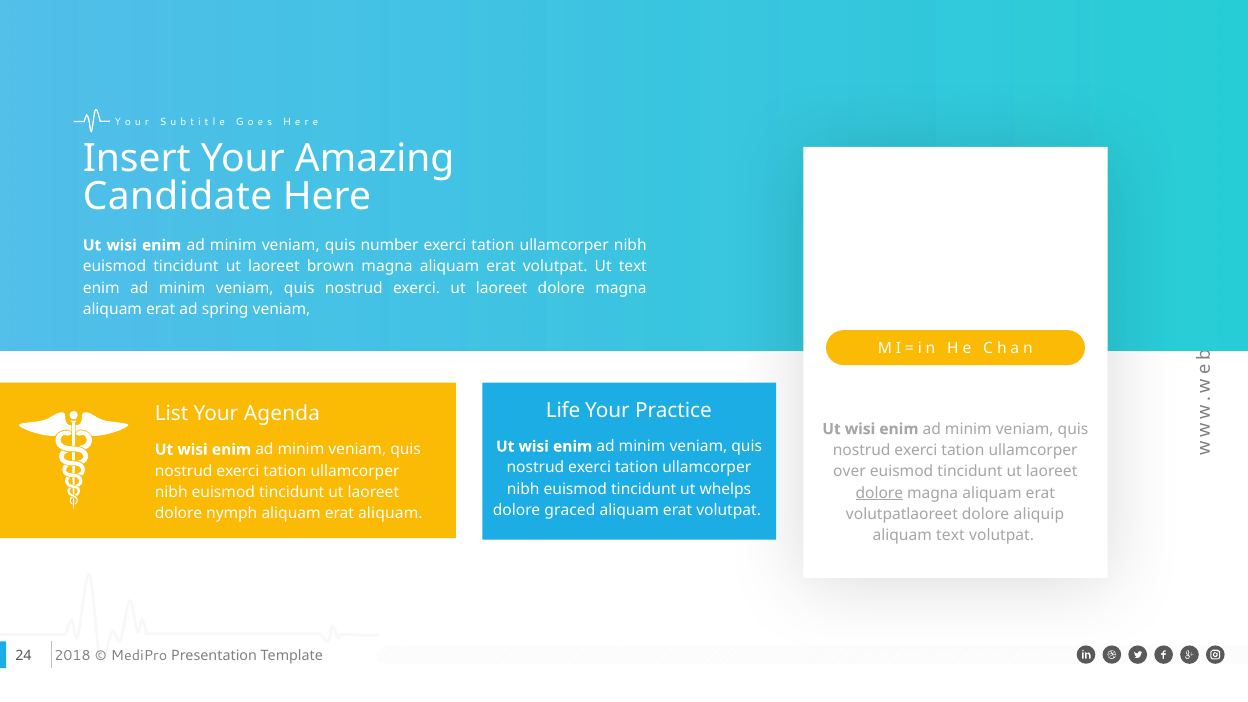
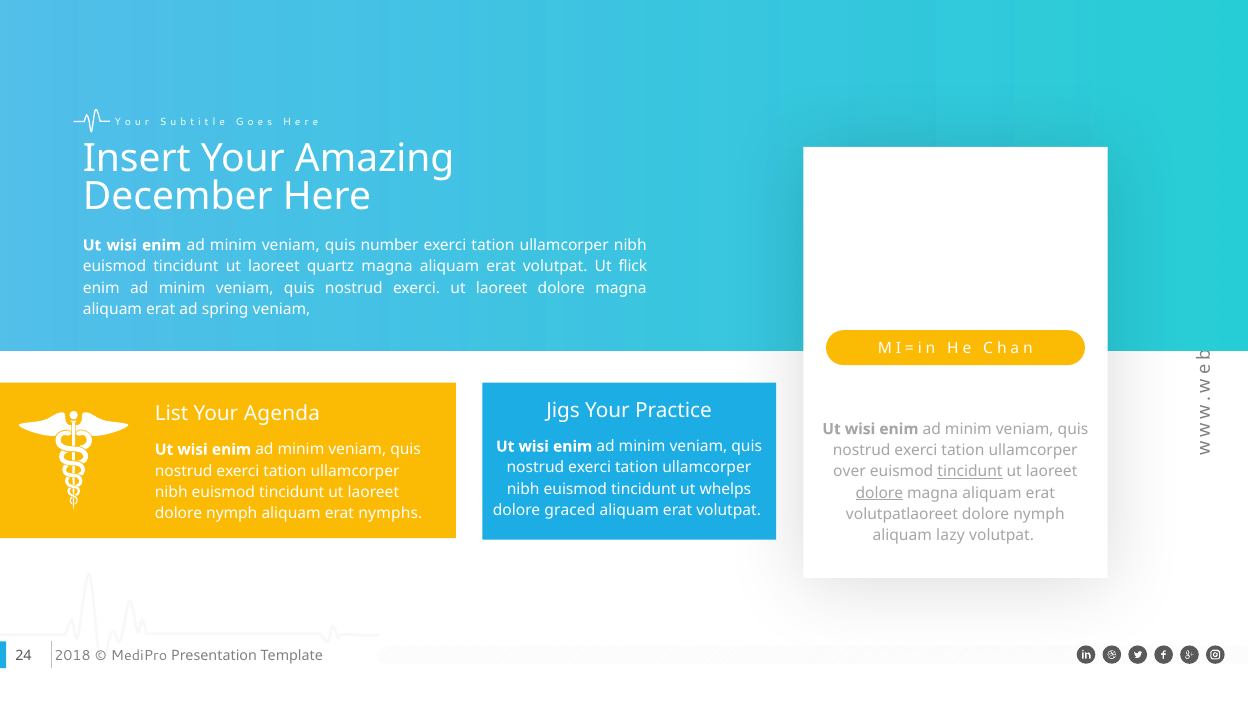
Candidate: Candidate -> December (178, 196)
brown: brown -> quartz (331, 267)
Ut text: text -> flick (633, 267)
Life: Life -> Jigs (563, 411)
tincidunt underline: none -> present (970, 472)
erat aliquam: aliquam -> nymphs (390, 514)
volutpatlaoreet dolore aliquip: aliquip -> nymph (1039, 514)
aliquam text: text -> lazy (950, 536)
